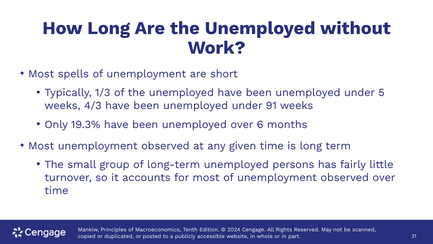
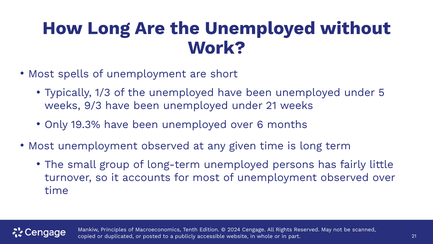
4/3: 4/3 -> 9/3 (93, 106)
under 91: 91 -> 21 (271, 106)
